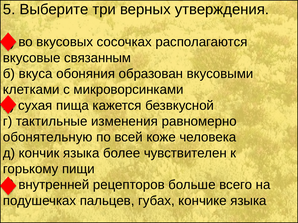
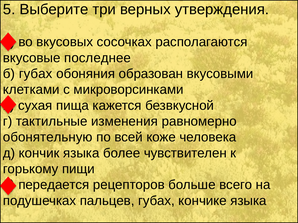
связанным: связанным -> последнее (98, 58)
б вкуса: вкуса -> губах (36, 74)
внутренней: внутренней -> передается (54, 185)
